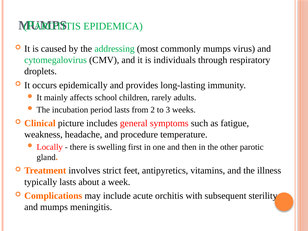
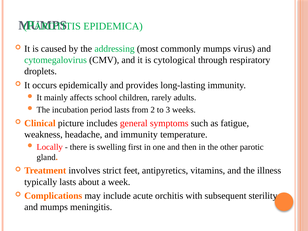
individuals: individuals -> cytological (175, 60)
and procedure: procedure -> immunity (139, 134)
